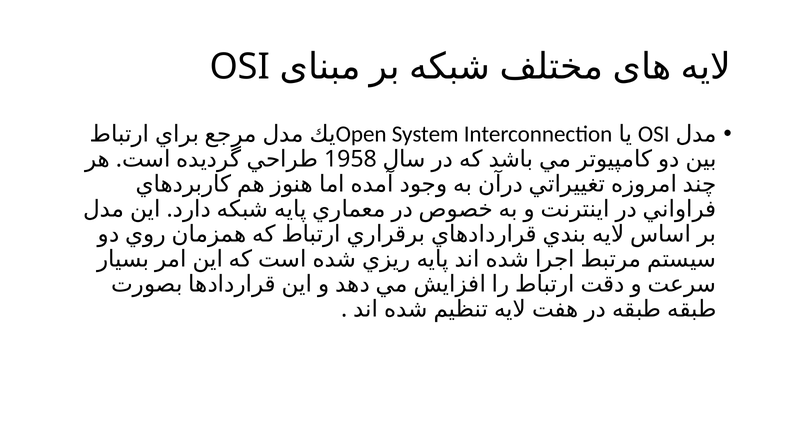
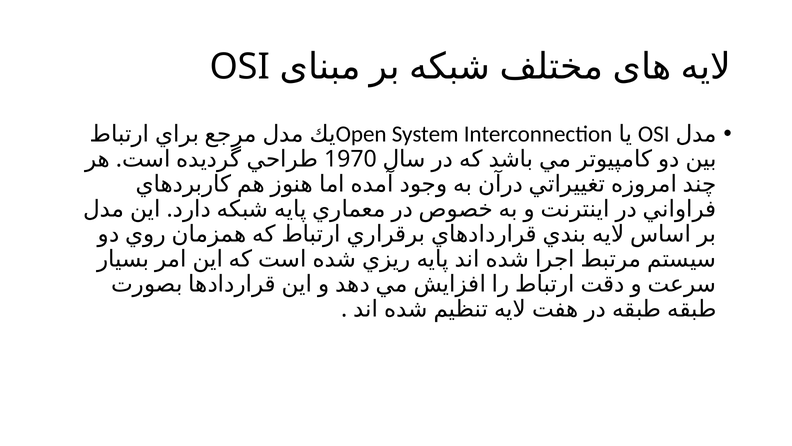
1958: 1958 -> 1970 (350, 159)
